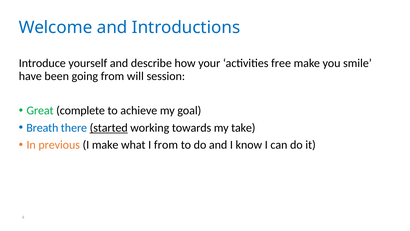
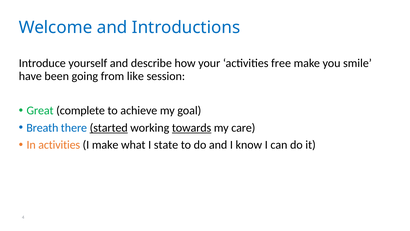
will: will -> like (135, 76)
towards underline: none -> present (192, 128)
take: take -> care (243, 128)
In previous: previous -> activities (59, 145)
I from: from -> state (166, 145)
